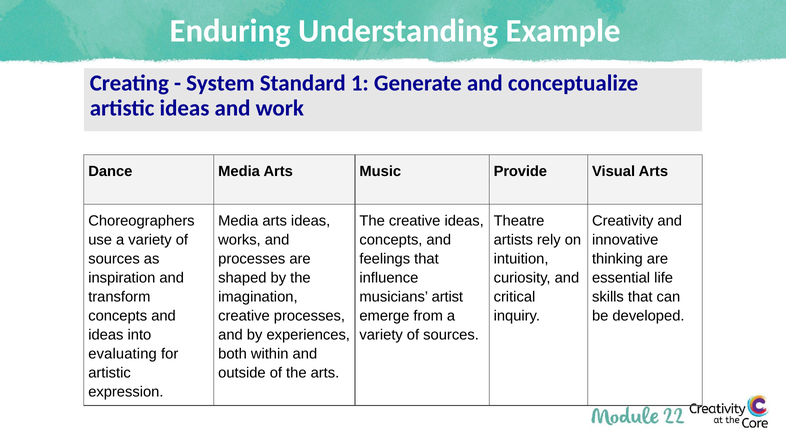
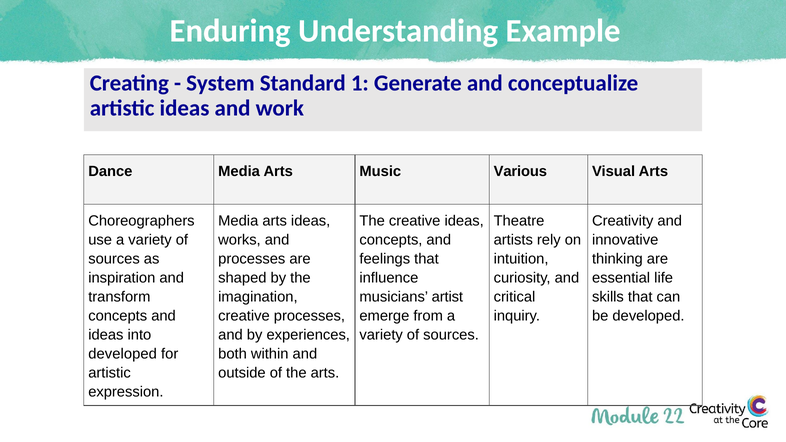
Provide: Provide -> Various (520, 172)
evaluating: evaluating -> developed (123, 354)
